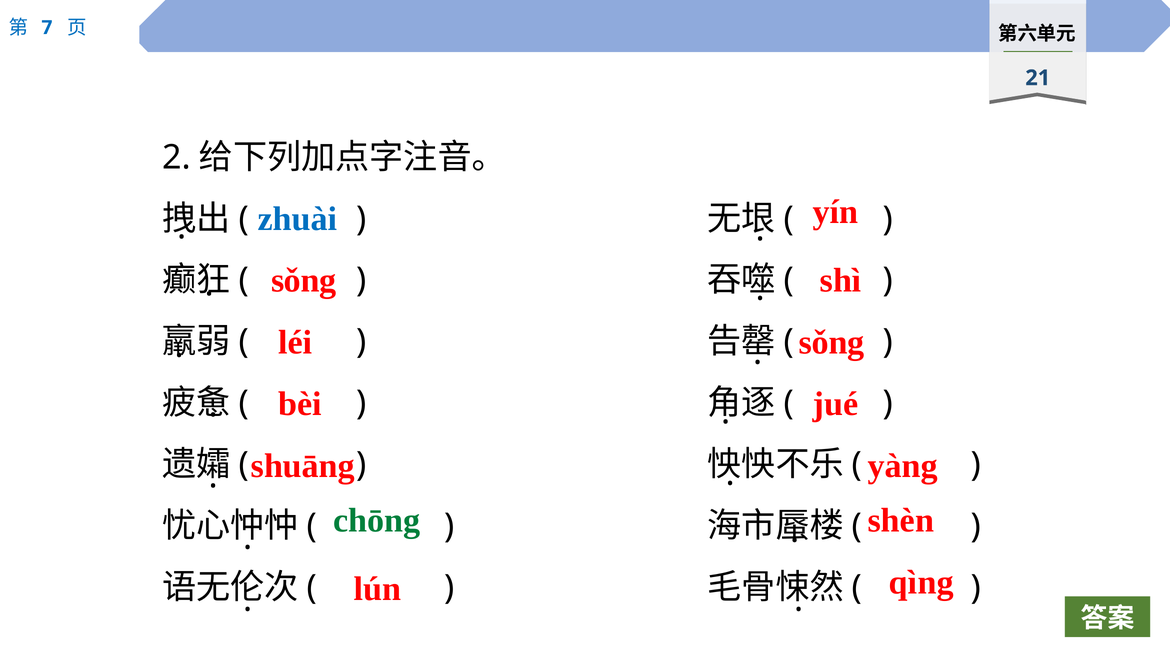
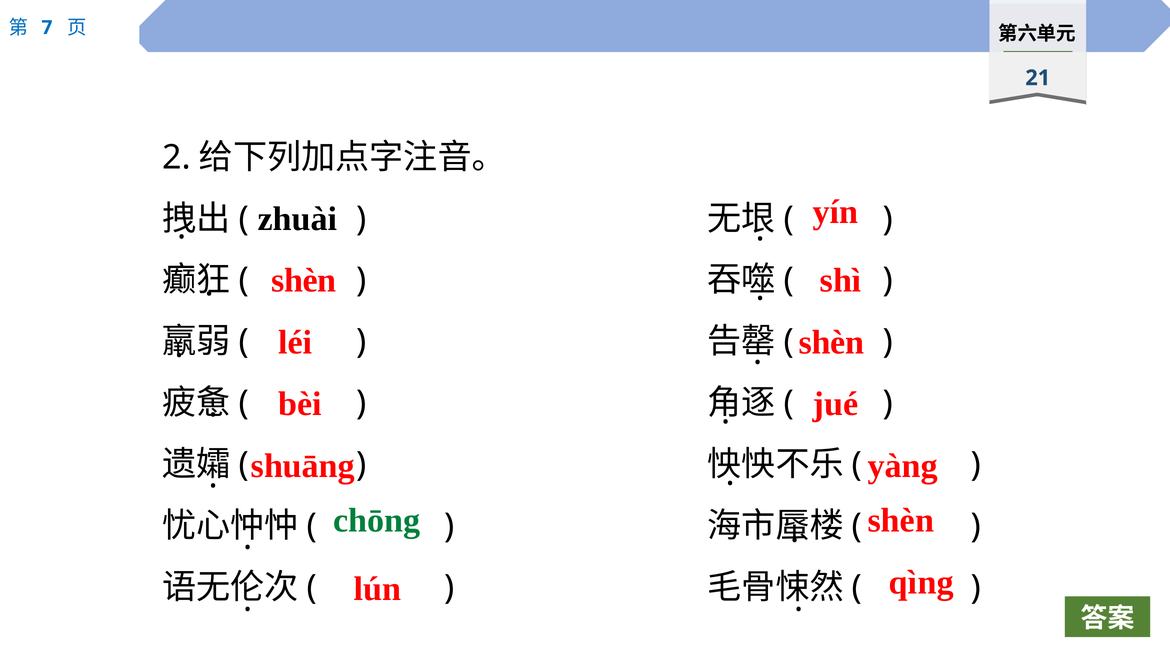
zhuài colour: blue -> black (297, 219)
sǒng: sǒng -> shèn (304, 281)
sǒng: sǒng -> shèn (832, 342)
